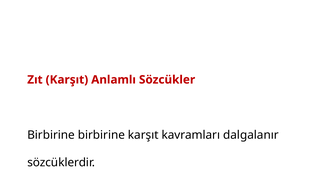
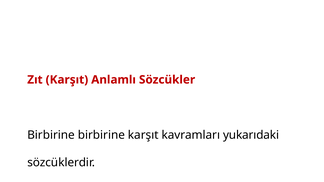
dalgalanır: dalgalanır -> yukarıdaki (251, 135)
